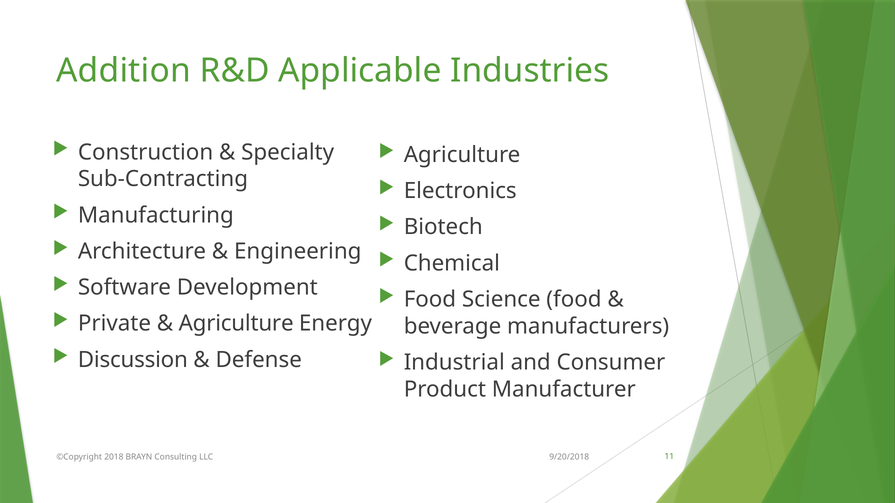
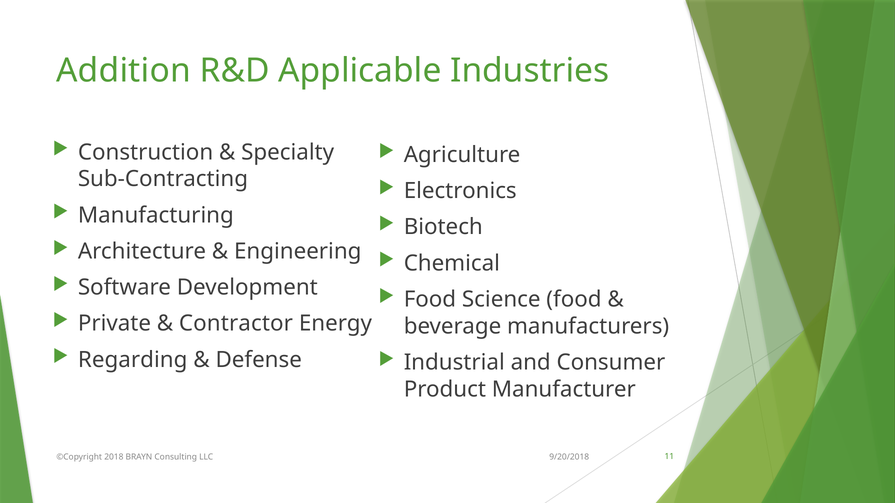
Agriculture: Agriculture -> Contractor (236, 324)
Discussion: Discussion -> Regarding (133, 360)
